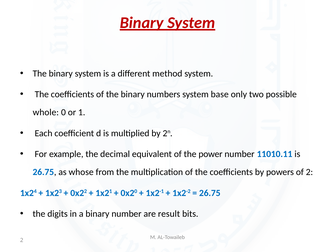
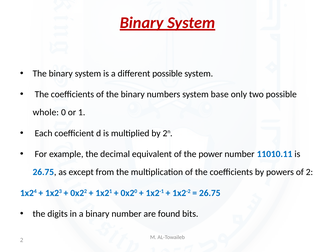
different method: method -> possible (167, 73)
whose: whose -> except (81, 172)
result: result -> found (169, 213)
